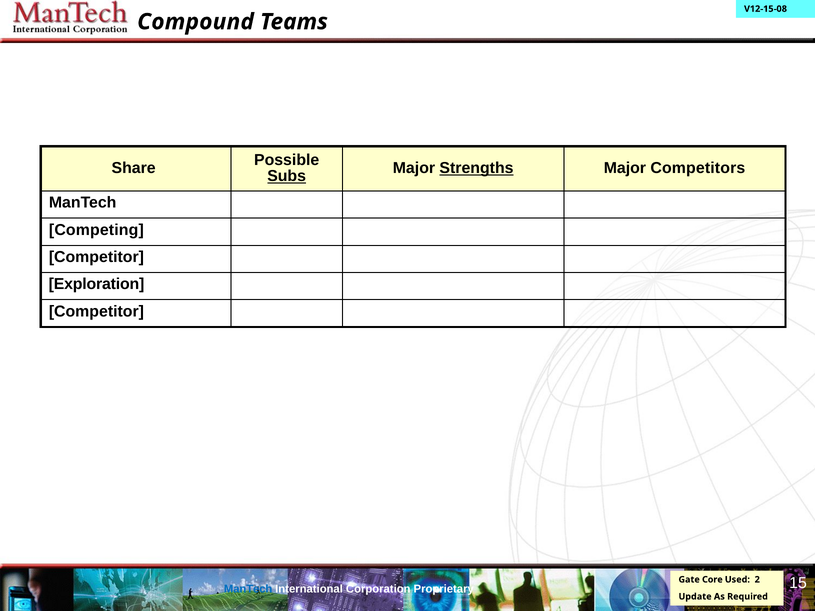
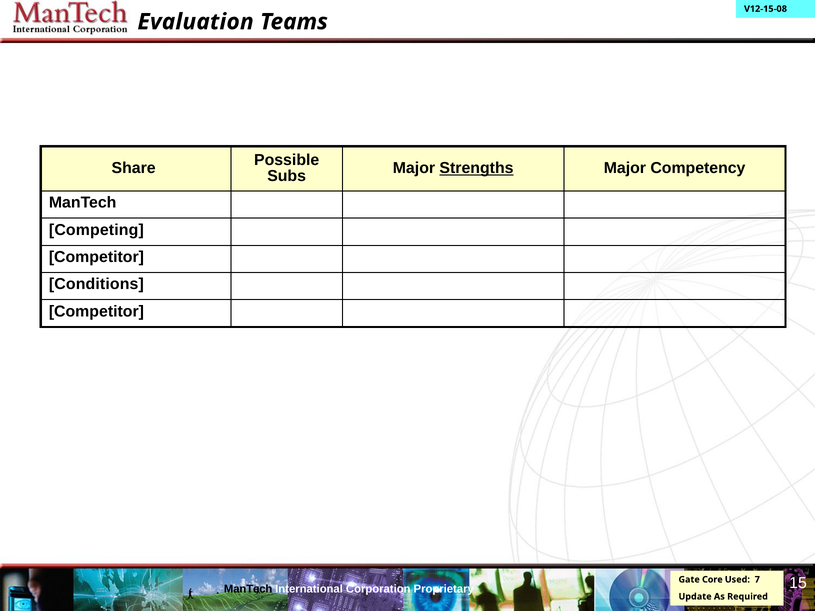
Compound: Compound -> Evaluation (196, 22)
Competitors: Competitors -> Competency (698, 168)
Subs underline: present -> none (287, 176)
Exploration: Exploration -> Conditions (96, 284)
2: 2 -> 7 (757, 580)
ManTech colour: blue -> black (248, 589)
